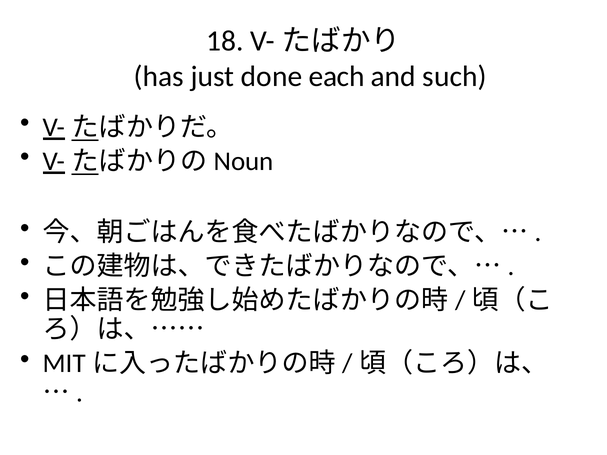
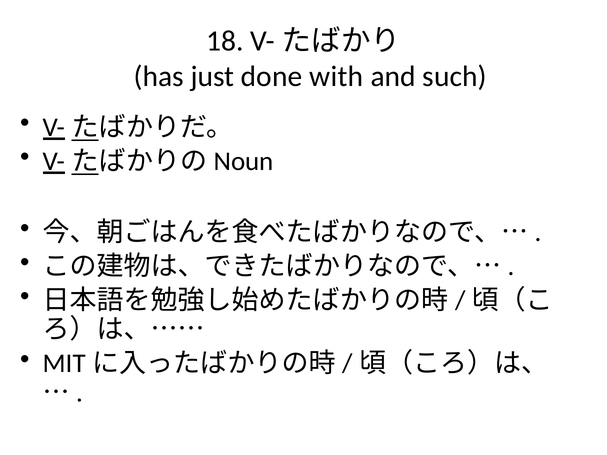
each: each -> with (336, 76)
